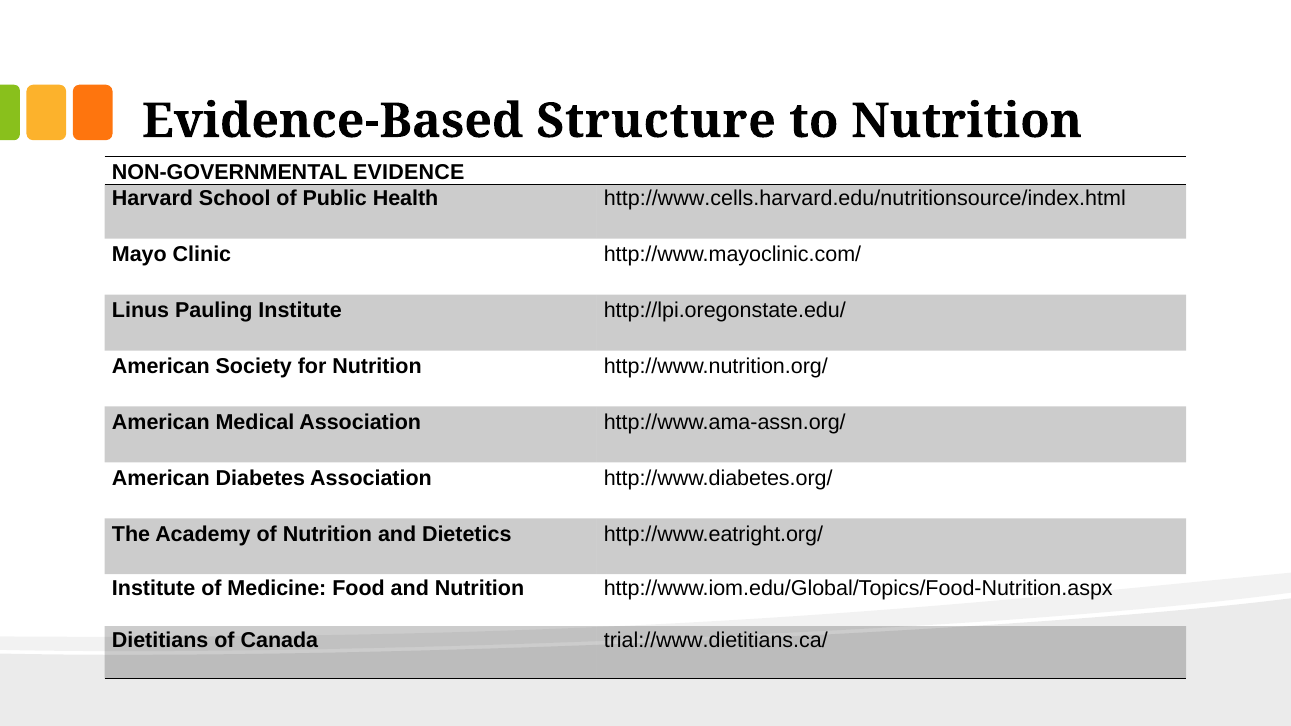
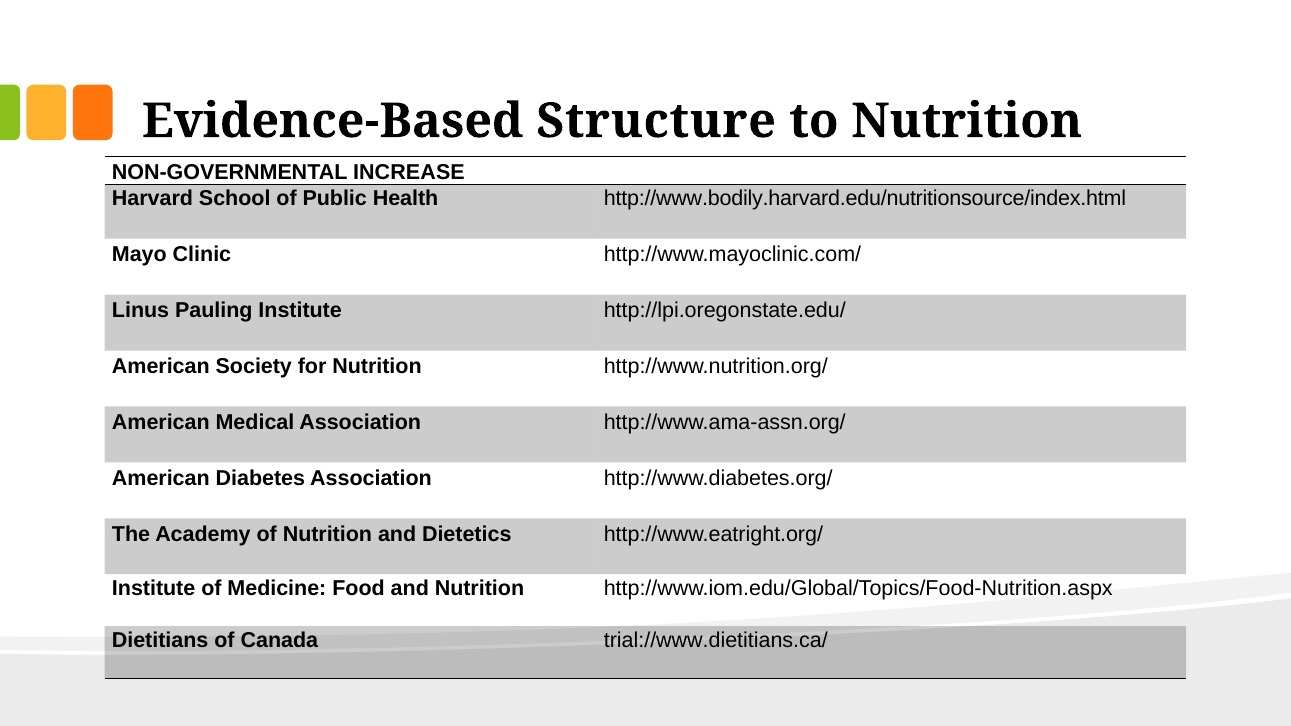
EVIDENCE: EVIDENCE -> INCREASE (409, 173)
http://www.cells.harvard.edu/nutritionsource/index.html: http://www.cells.harvard.edu/nutritionsource/index.html -> http://www.bodily.harvard.edu/nutritionsource/index.html (865, 199)
